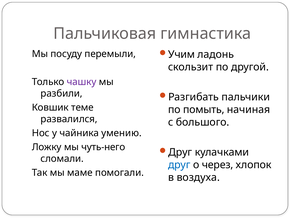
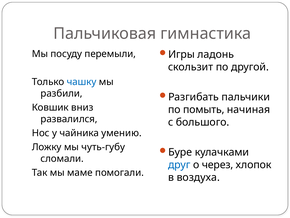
Учим: Учим -> Игры (181, 54)
чашку colour: purple -> blue (82, 82)
теме: теме -> вниз (82, 107)
чуть-него: чуть-него -> чуть-губу (103, 147)
Друг: Друг -> Буре (180, 152)
